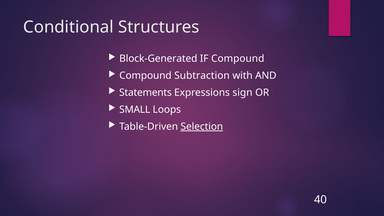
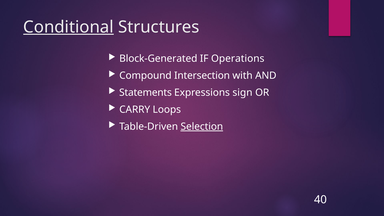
Conditional underline: none -> present (68, 27)
IF Compound: Compound -> Operations (238, 59)
Subtraction: Subtraction -> Intersection (202, 76)
SMALL: SMALL -> CARRY (135, 110)
